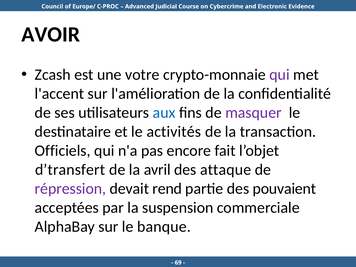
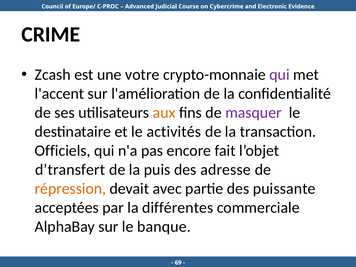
AVOIR: AVOIR -> CRIME (51, 34)
aux colour: blue -> orange (164, 113)
avril: avril -> puis (157, 170)
attaque: attaque -> adresse (226, 170)
répression colour: purple -> orange (70, 189)
rend: rend -> avec (167, 189)
pouvaient: pouvaient -> puissante (284, 189)
suspension: suspension -> différentes (178, 208)
